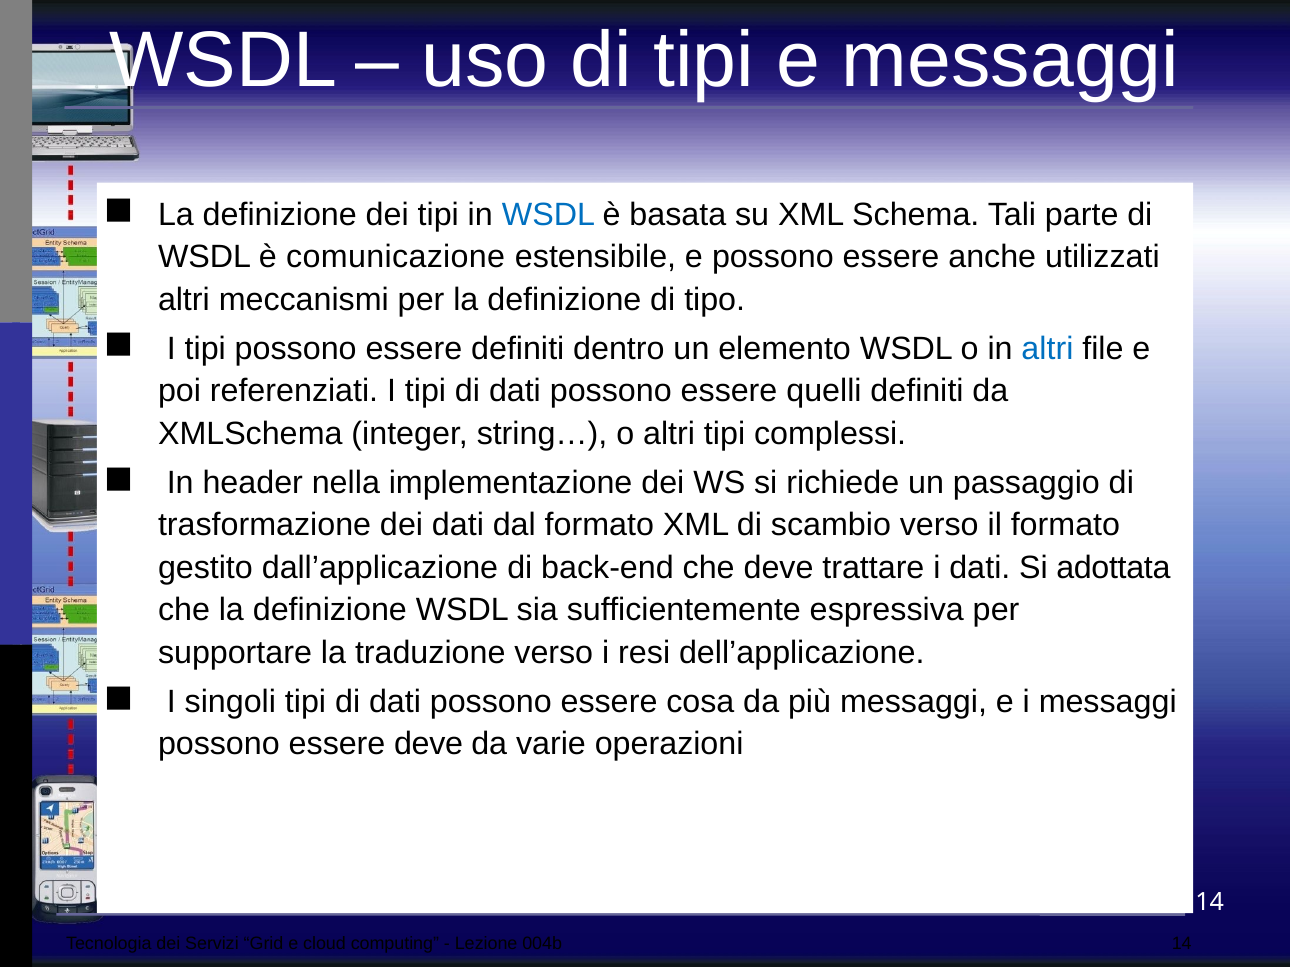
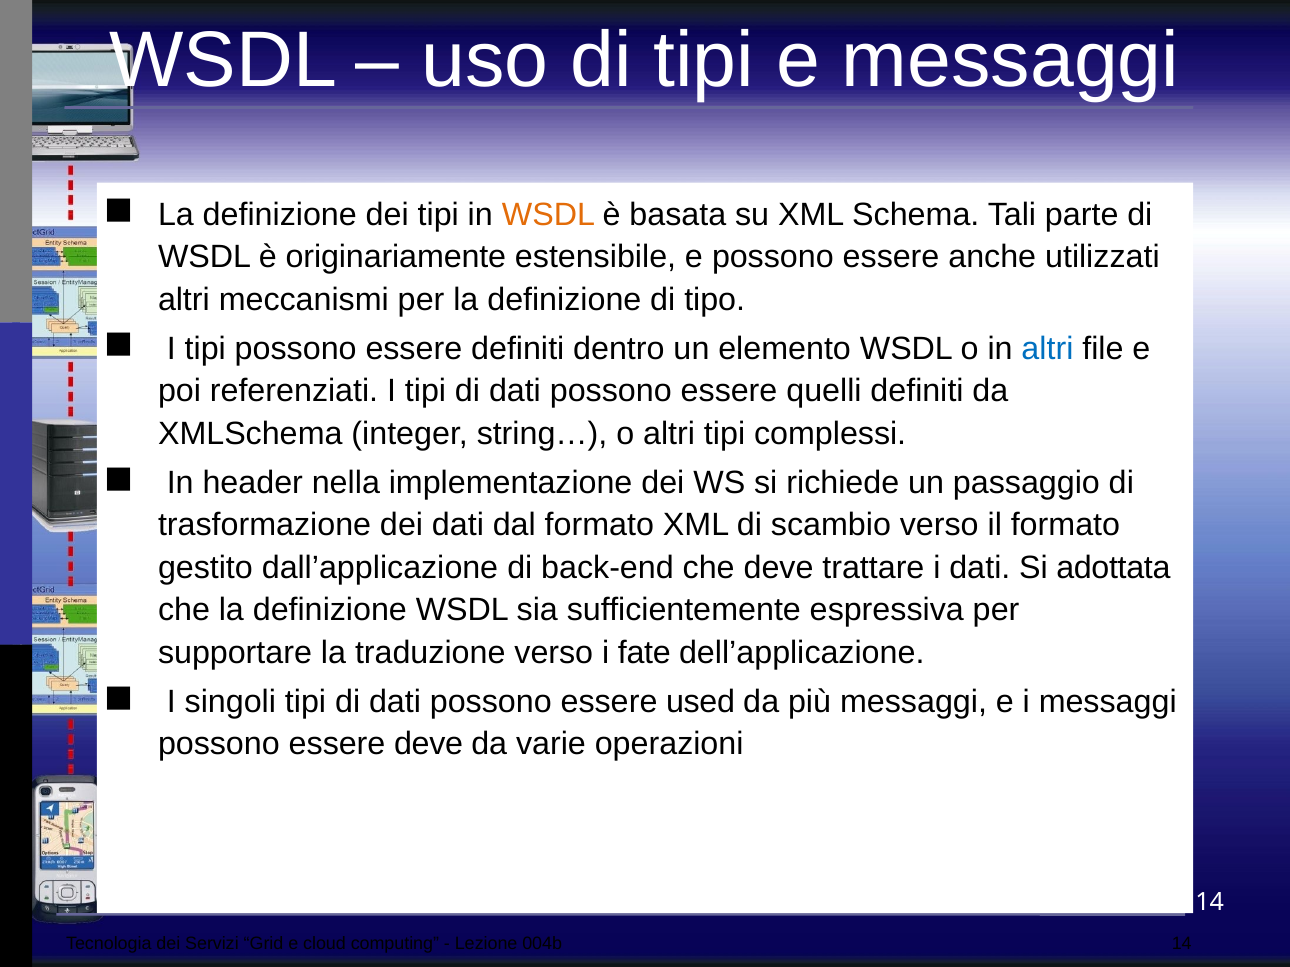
WSDL colour: blue -> orange (548, 215)
comunicazione: comunicazione -> originariamente (396, 257)
resi: resi -> fate (644, 653)
cosa: cosa -> used (701, 702)
